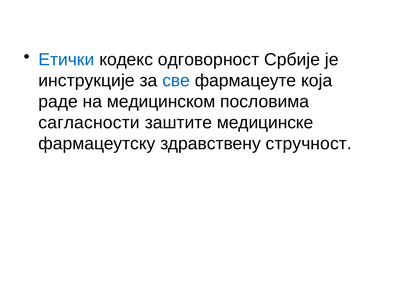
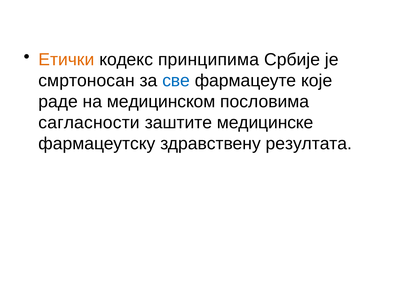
Етички colour: blue -> orange (66, 60)
одговорност: одговорност -> принципима (209, 60)
инструкције: инструкције -> смртоносан (87, 81)
која: која -> које (317, 81)
стручност: стручност -> резултата (309, 144)
